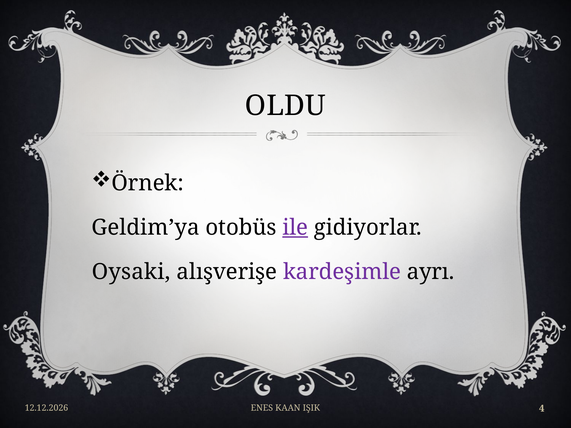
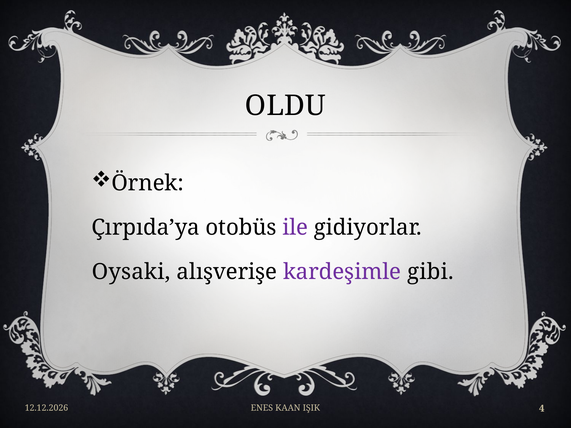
Geldim’ya: Geldim’ya -> Çırpıda’ya (146, 228)
ile underline: present -> none (295, 228)
ayrı: ayrı -> gibi (430, 272)
